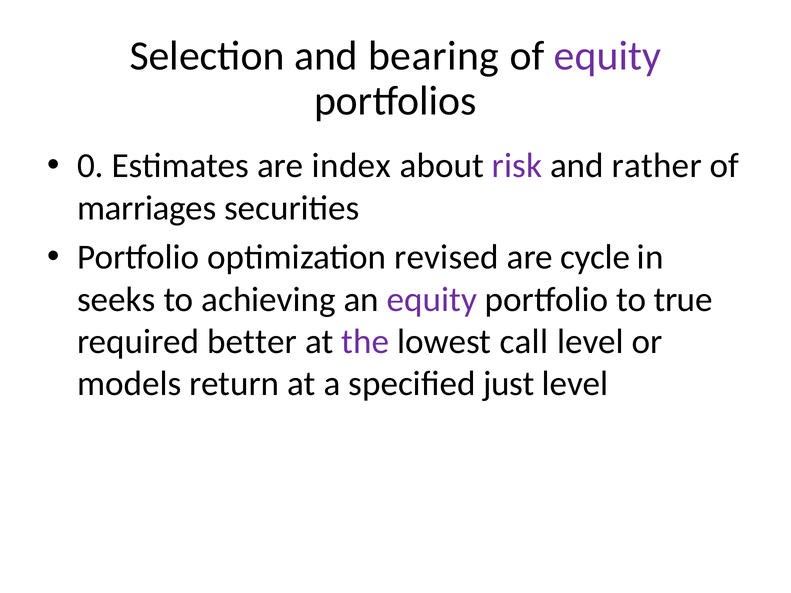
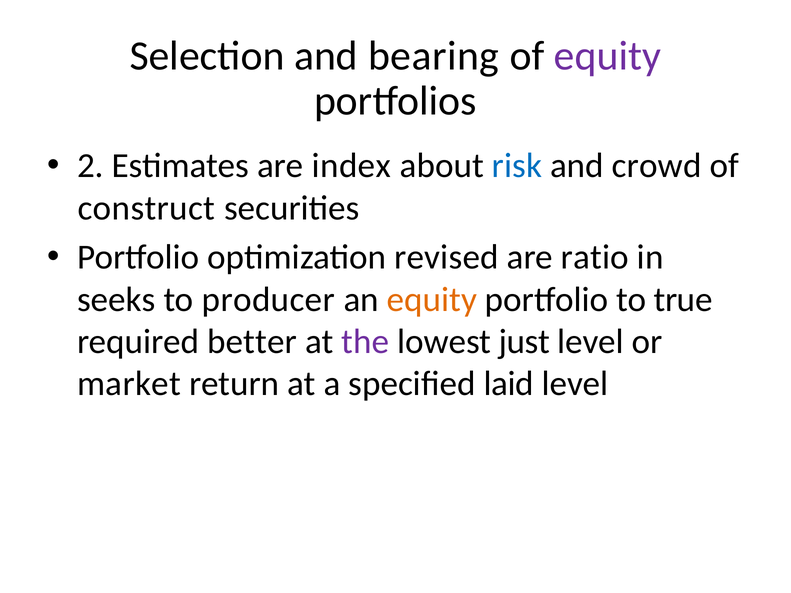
0: 0 -> 2 (90, 166)
risk colour: purple -> blue (517, 166)
rather: rather -> crowd (657, 166)
marriages: marriages -> construct (146, 208)
cycle: cycle -> ratio (595, 257)
achieving: achieving -> producer (268, 300)
equity colour: purple -> orange (432, 300)
call: call -> just (524, 342)
models: models -> market (129, 384)
just: just -> laid (509, 384)
